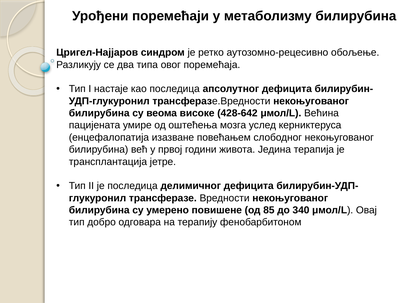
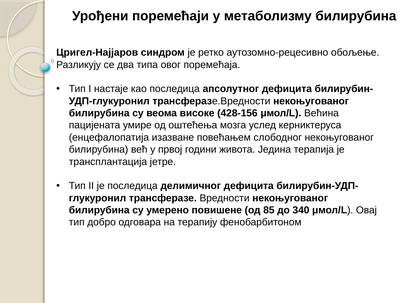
428-642: 428-642 -> 428-156 (237, 113)
